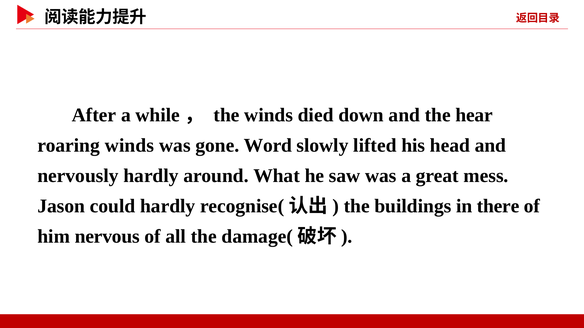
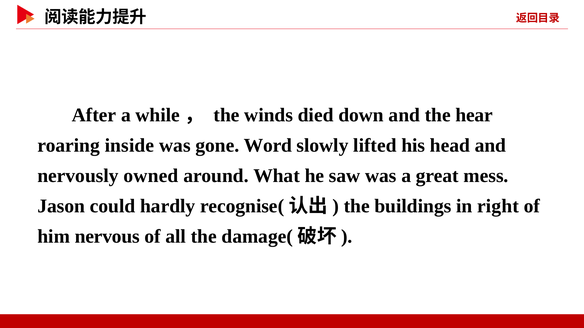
roaring winds: winds -> inside (129, 146)
nervously hardly: hardly -> owned (151, 176)
there: there -> right (498, 206)
